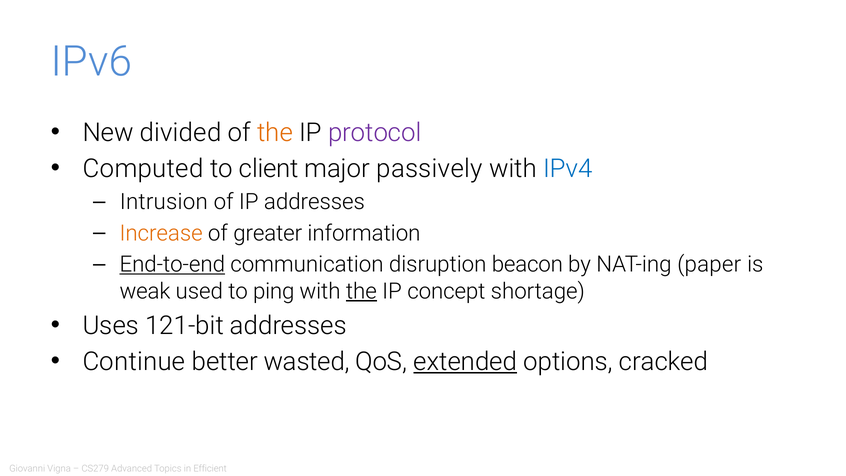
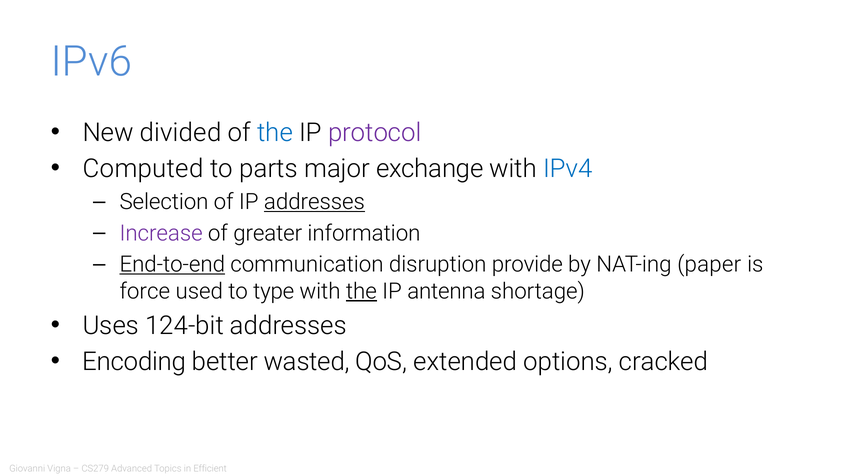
the colour: orange -> blue (275, 133)
client: client -> parts (268, 169)
passively: passively -> exchange (430, 169)
Intrusion: Intrusion -> Selection (164, 202)
addresses underline: none -> present (314, 202)
Increase colour: orange -> purple (161, 233)
beacon: beacon -> provide (527, 264)
weak: weak -> force (145, 291)
ping: ping -> type (274, 291)
concept: concept -> antenna (446, 291)
121-bit: 121-bit -> 124-bit (185, 325)
Continue: Continue -> Encoding (134, 362)
extended underline: present -> none (465, 362)
